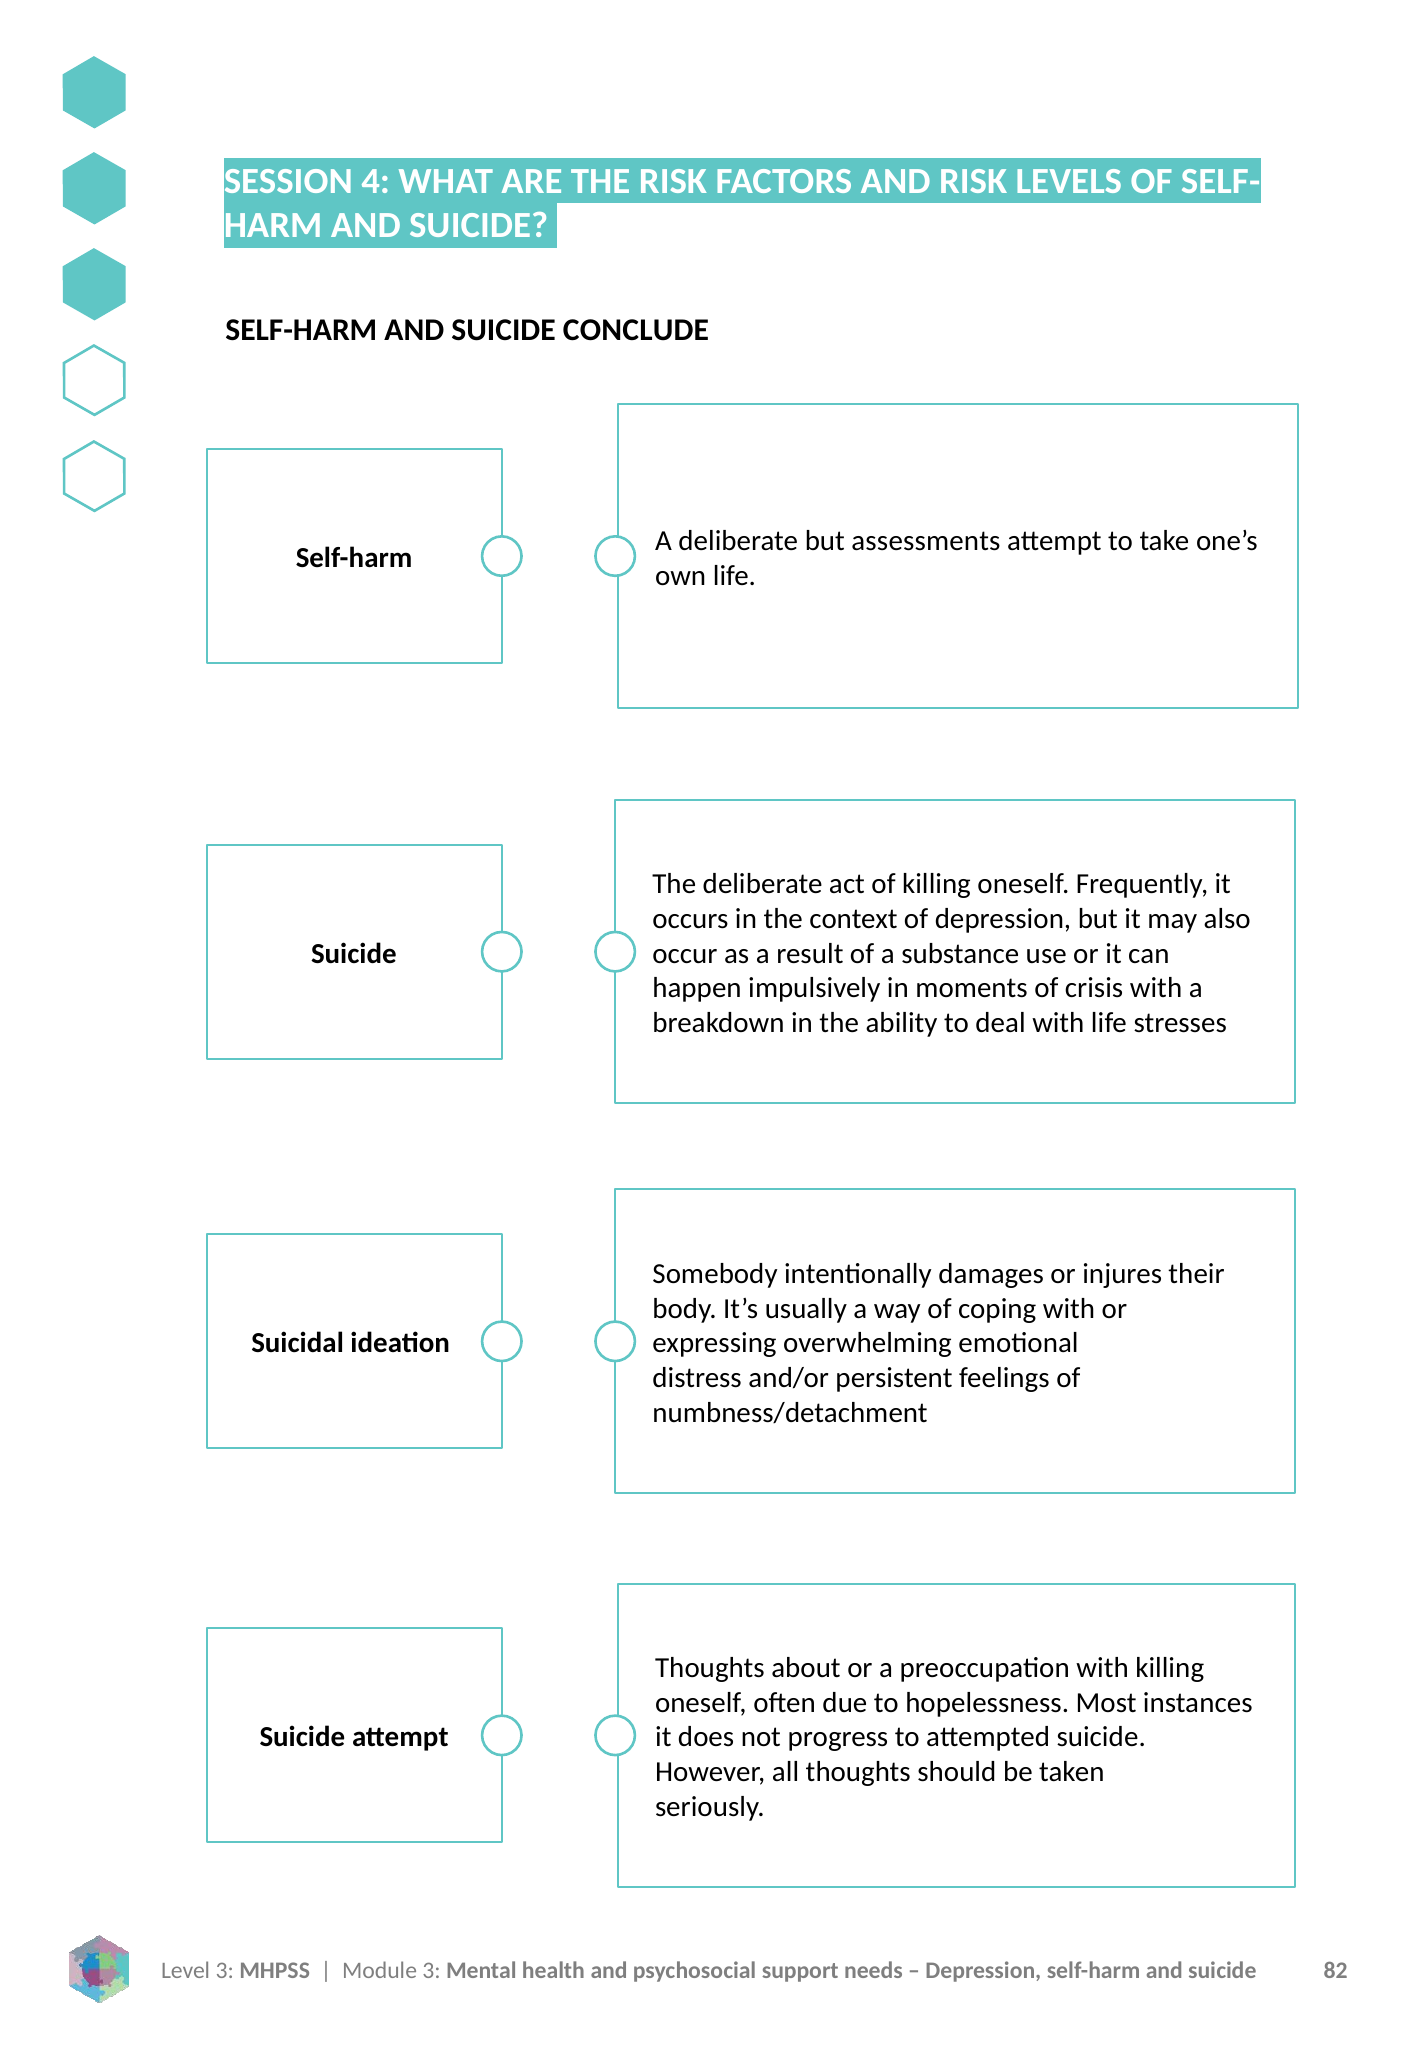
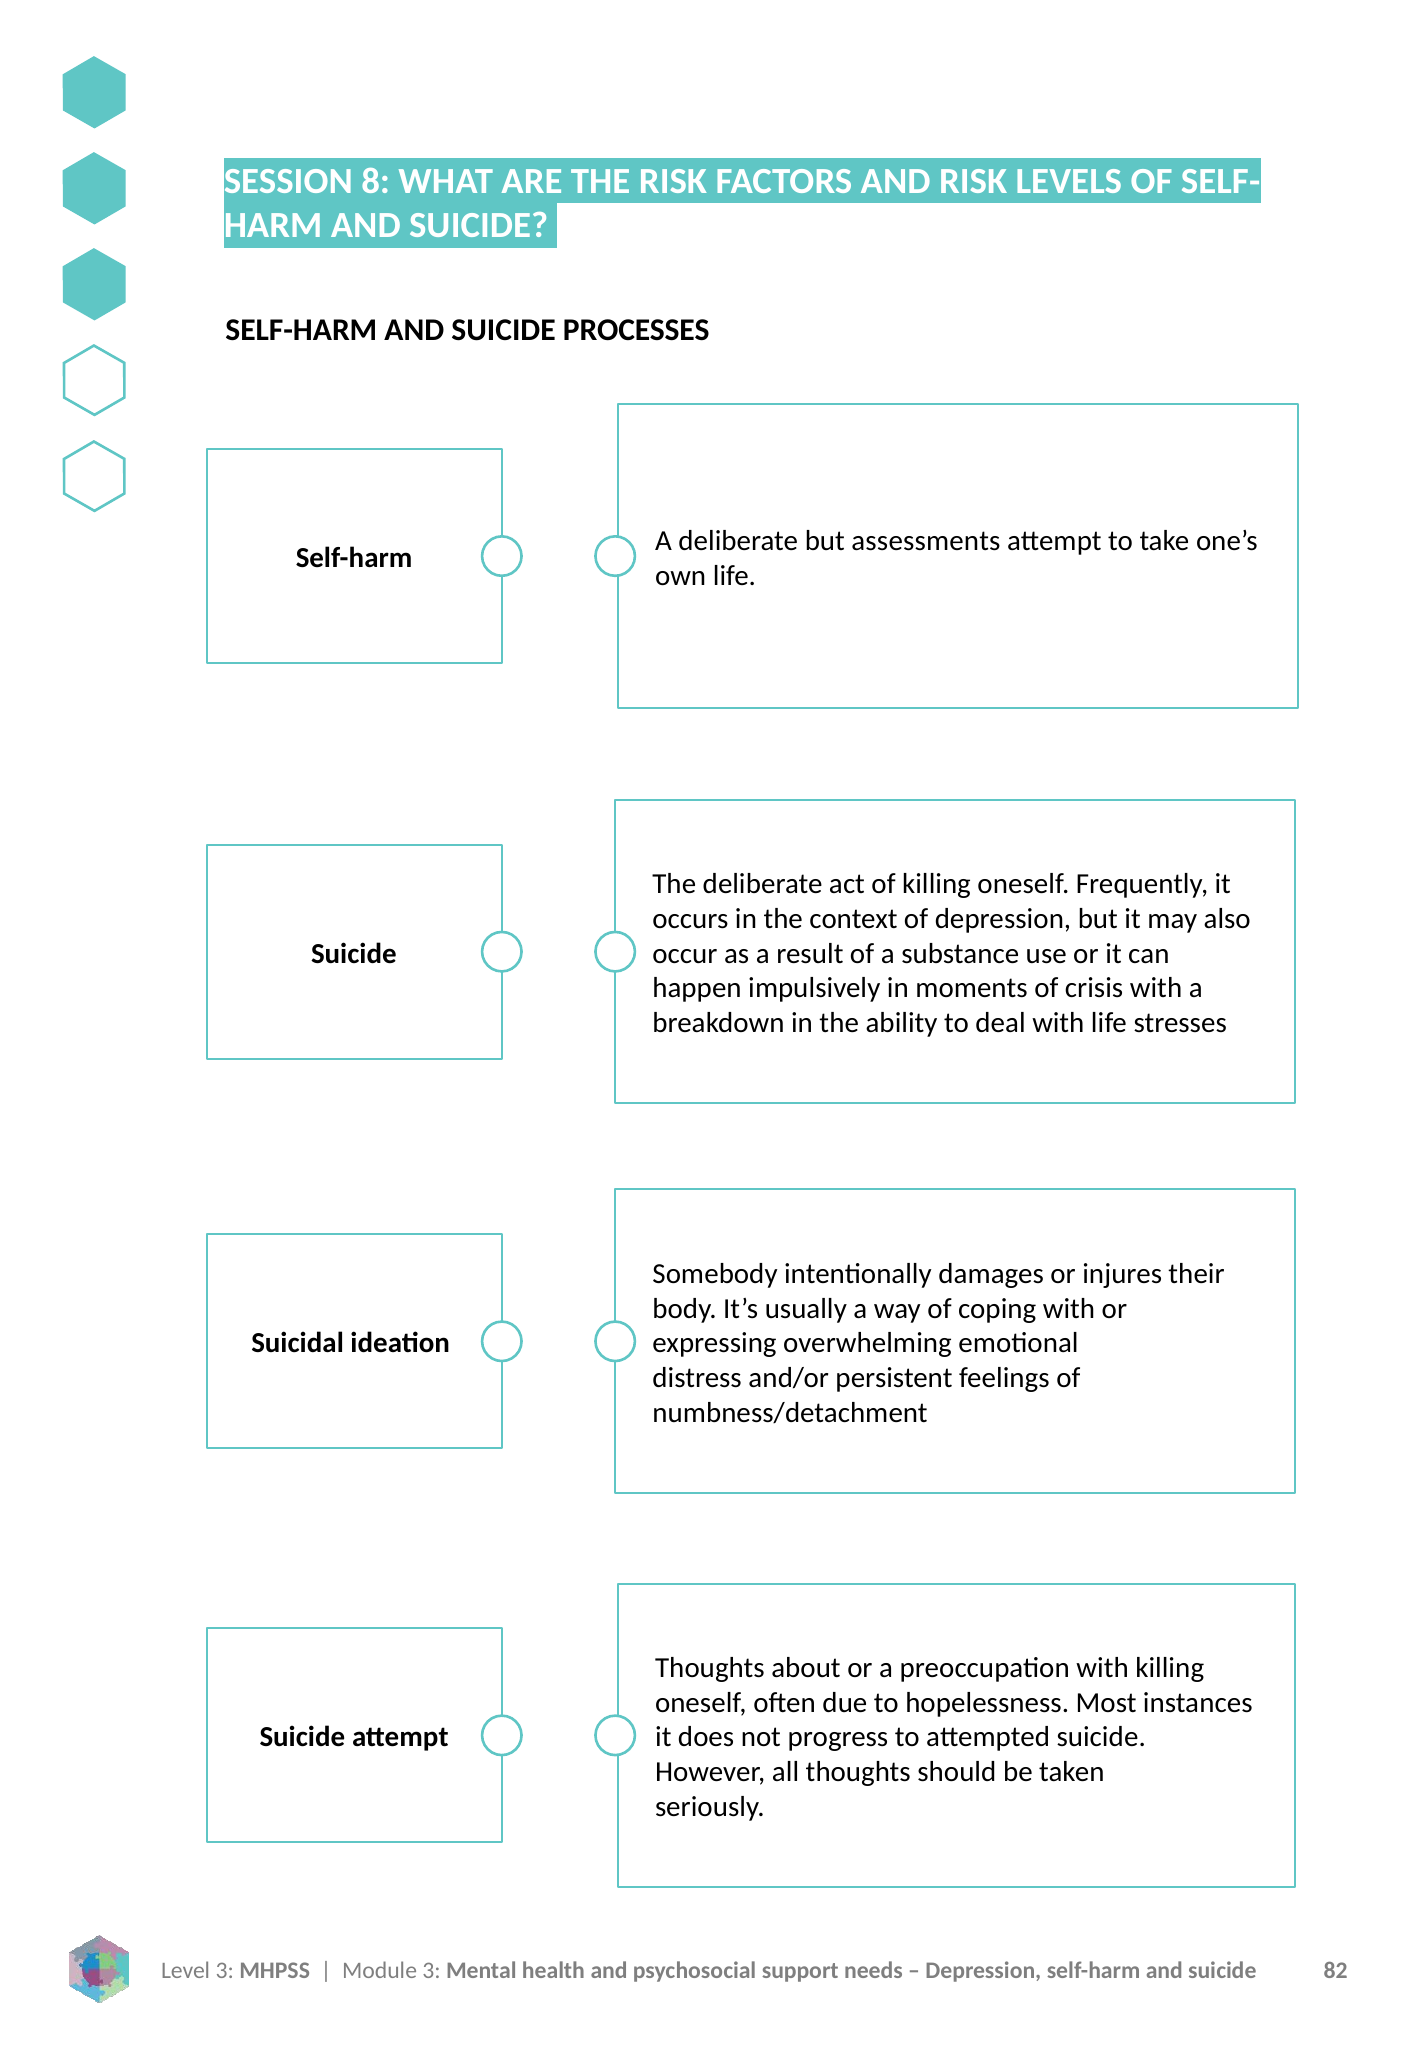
4: 4 -> 8 (376, 181)
CONCLUDE: CONCLUDE -> PROCESSES (636, 330)
